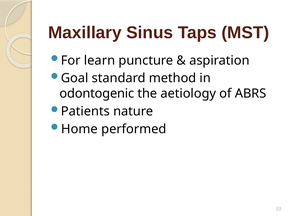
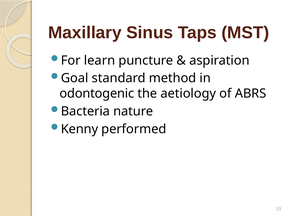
Patients: Patients -> Bacteria (85, 111)
Home: Home -> Kenny (80, 129)
